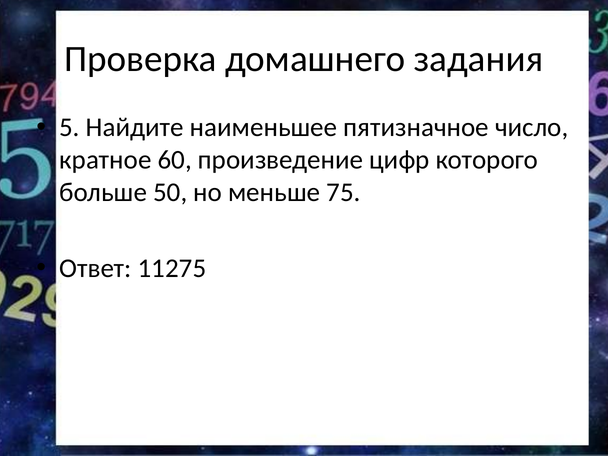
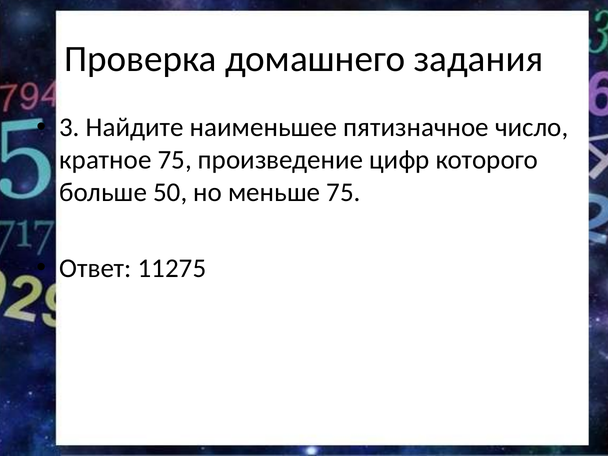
5: 5 -> 3 (70, 128)
кратное 60: 60 -> 75 (175, 160)
